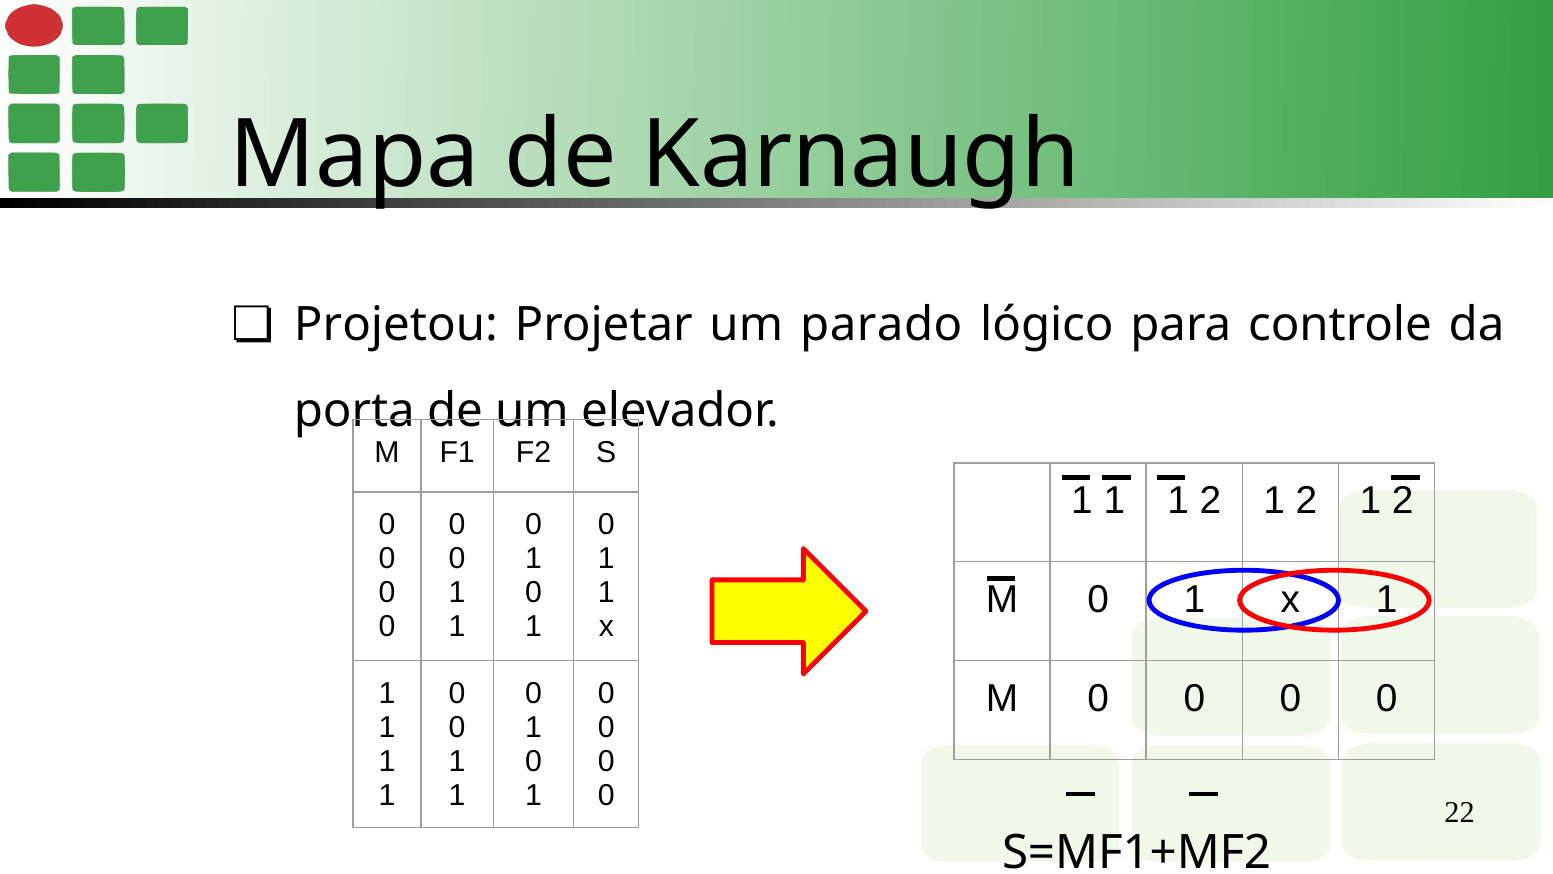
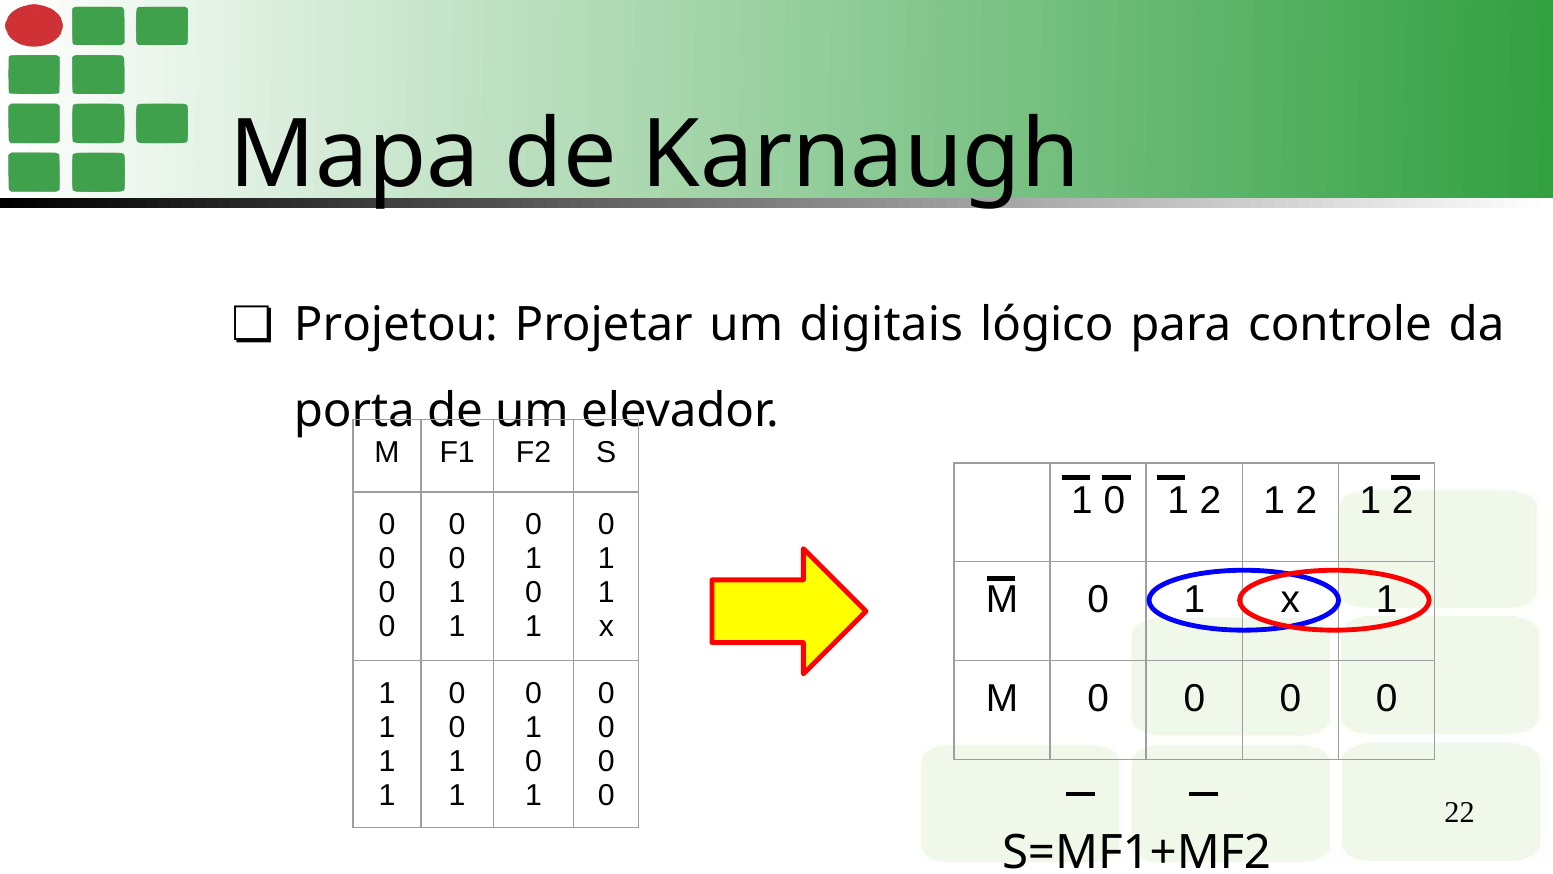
parado: parado -> digitais (881, 325)
1: 1 -> 0 (1114, 501)
